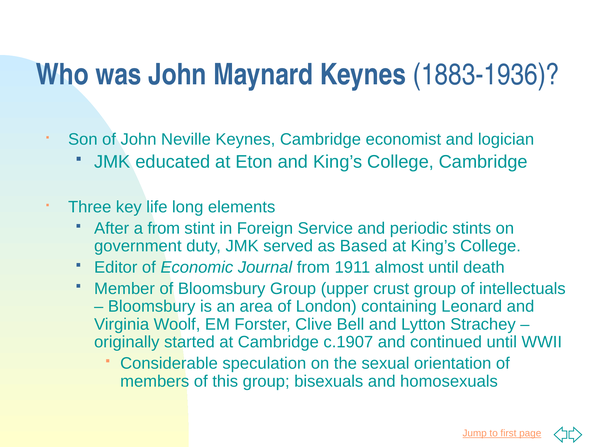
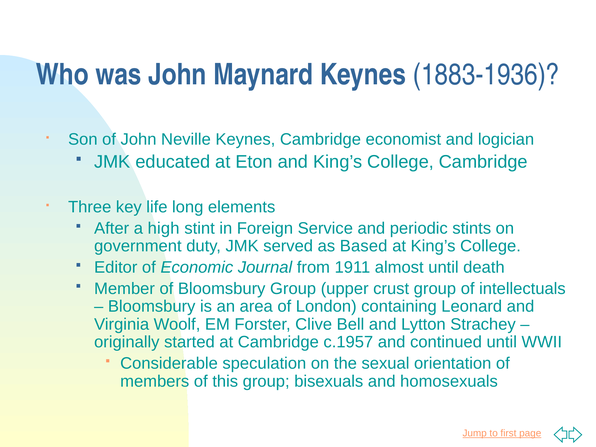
a from: from -> high (164, 228)
c.1907: c.1907 -> c.1957 (348, 342)
